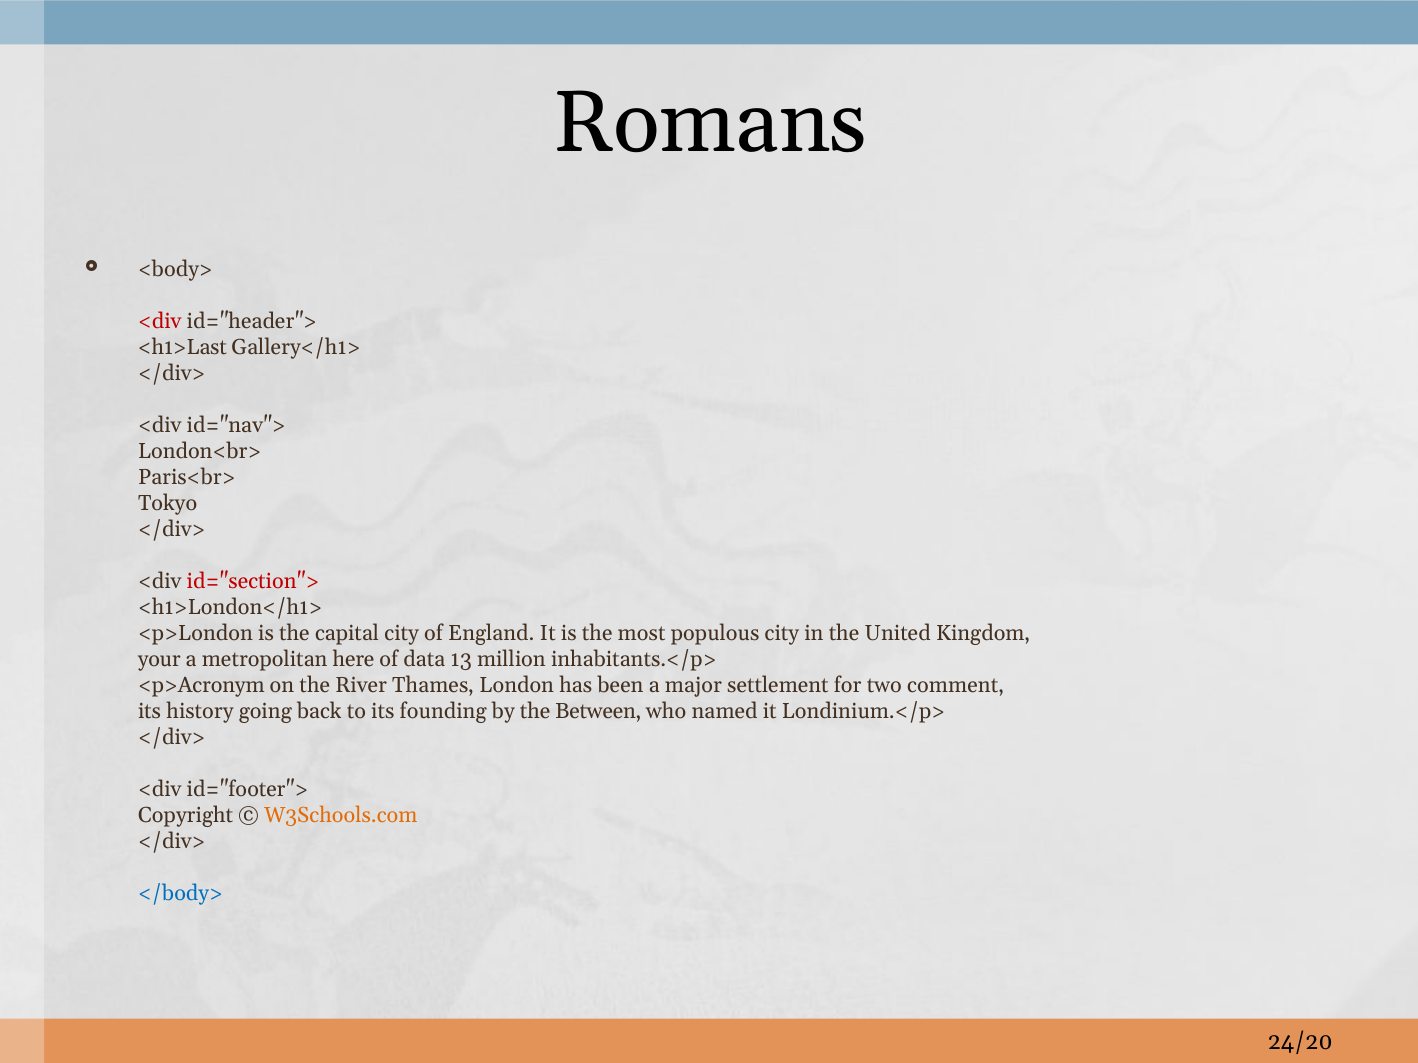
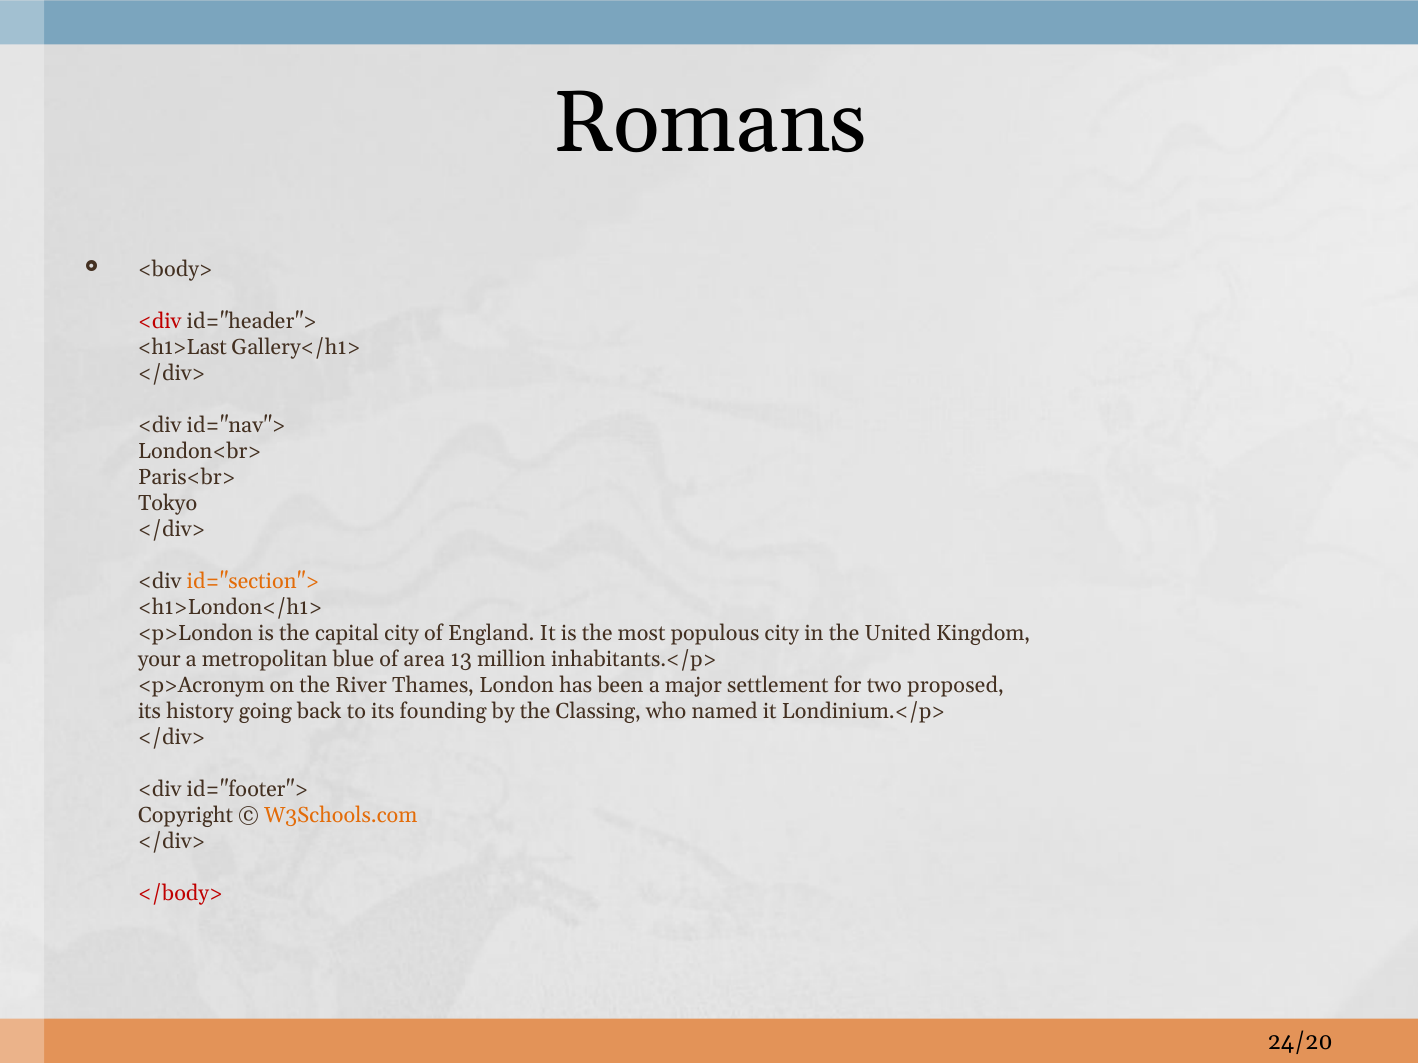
id="section"> colour: red -> orange (253, 582)
here: here -> blue (353, 660)
data: data -> area (424, 660)
comment: comment -> proposed (956, 686)
Between: Between -> Classing (598, 712)
</body> colour: blue -> red (181, 894)
